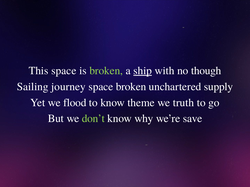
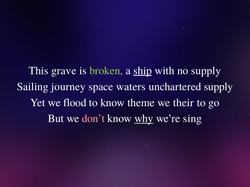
This space: space -> grave (64, 71)
no though: though -> supply (206, 71)
space broken: broken -> waters (131, 87)
truth: truth -> their (183, 103)
don’t colour: light green -> pink (93, 119)
why underline: none -> present (144, 119)
save: save -> sing (192, 119)
